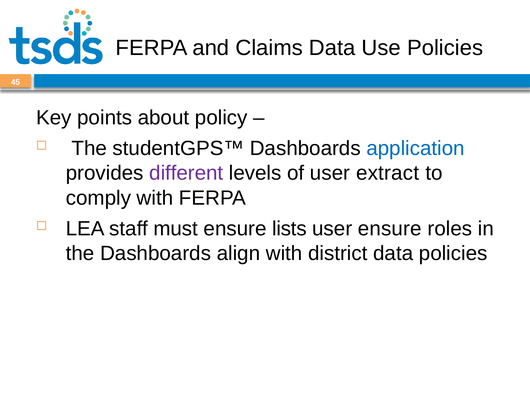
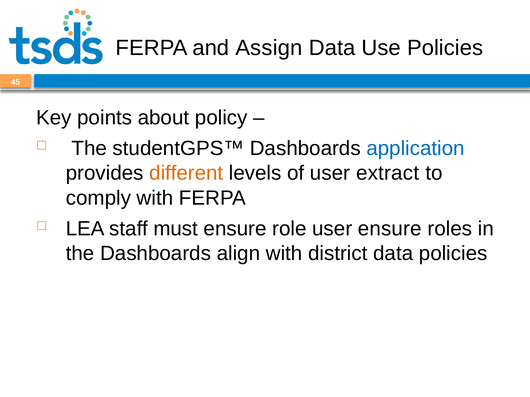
Claims: Claims -> Assign (269, 48)
different colour: purple -> orange (186, 173)
lists: lists -> role (289, 229)
